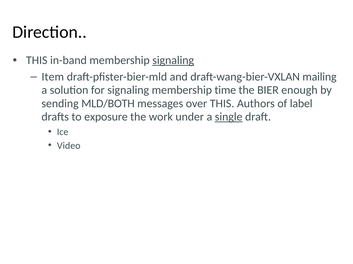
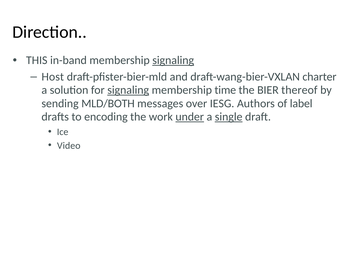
Item: Item -> Host (53, 77)
mailing: mailing -> charter (319, 77)
signaling underline: none -> present (128, 90)
enough: enough -> thereof (299, 90)
over THIS: THIS -> IESG (222, 104)
exposure: exposure -> encoding (106, 117)
under underline: none -> present (190, 117)
